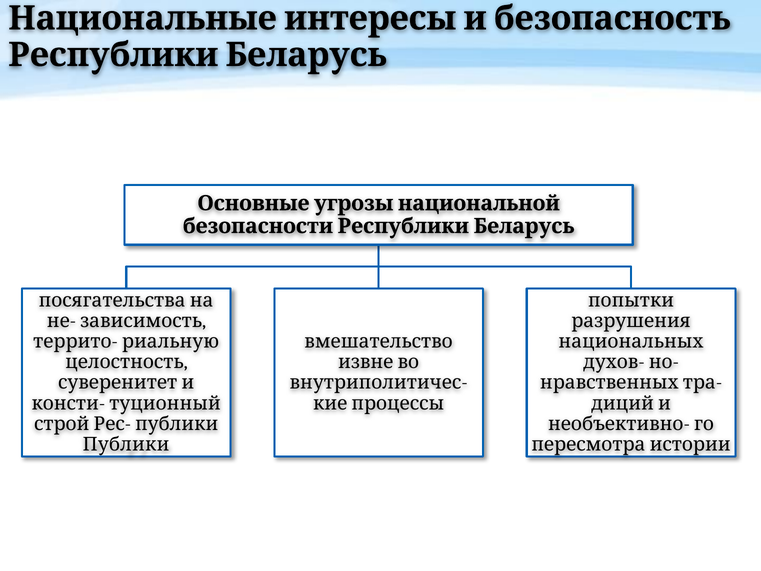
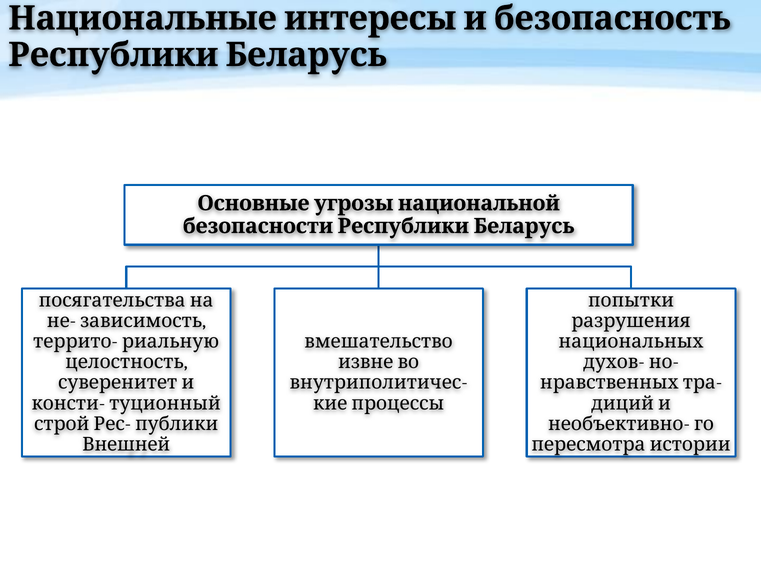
Публики: Публики -> Внешней (126, 444)
